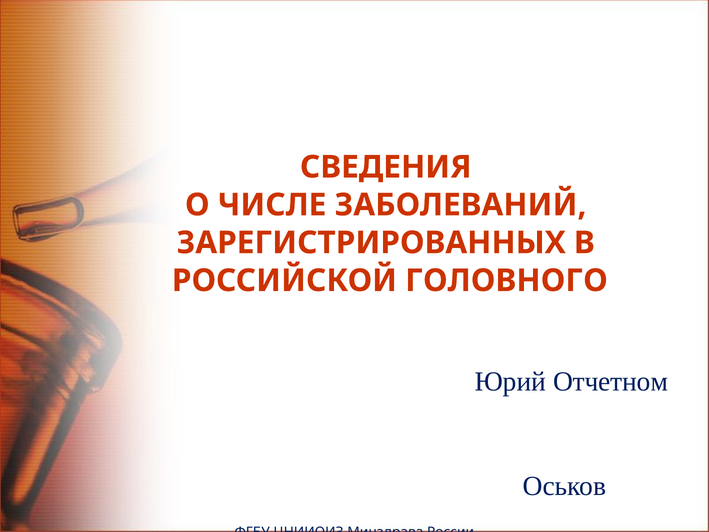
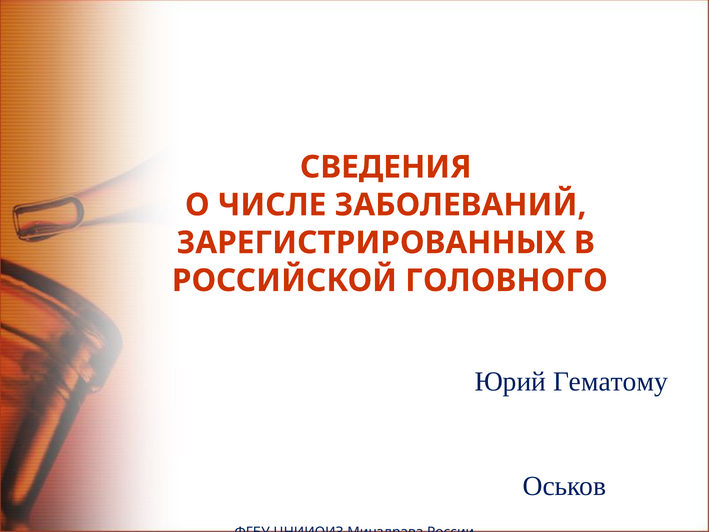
Отчетном: Отчетном -> Гематому (610, 381)
